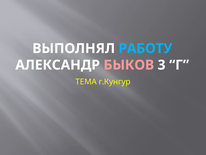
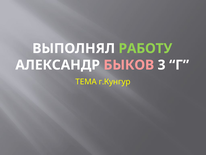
РАБОТУ colour: light blue -> light green (145, 48)
